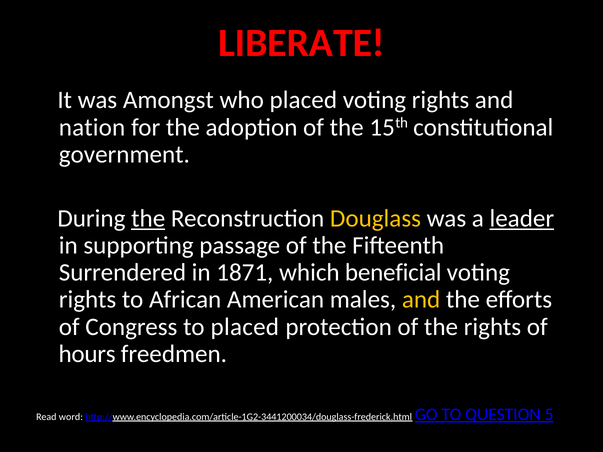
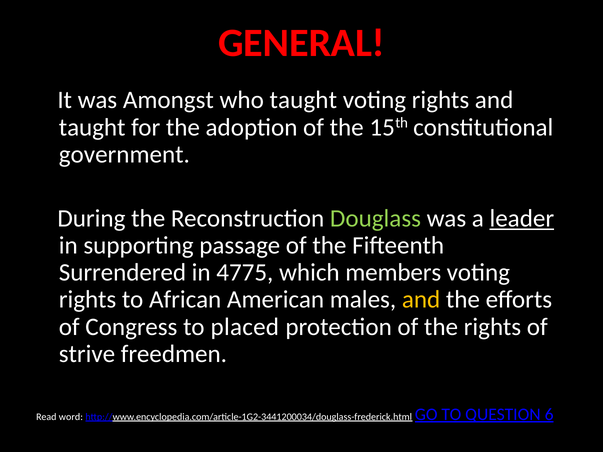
LIBERATE: LIBERATE -> GENERAL (301, 43)
who placed: placed -> taught (303, 100)
nation: nation -> taught (92, 127)
the underline: present -> none (148, 218)
Douglass colour: yellow -> light green (375, 218)
1871: 1871 -> 4775 (245, 273)
beneficial: beneficial -> members (393, 273)
hours: hours -> strive (87, 354)
5: 5 -> 6 (549, 414)
